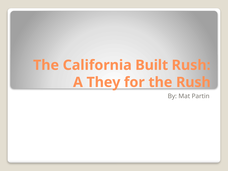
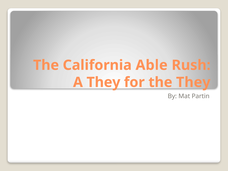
Built: Built -> Able (152, 65)
the Rush: Rush -> They (193, 82)
